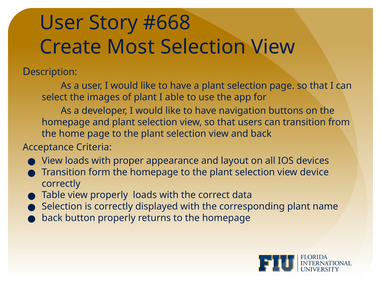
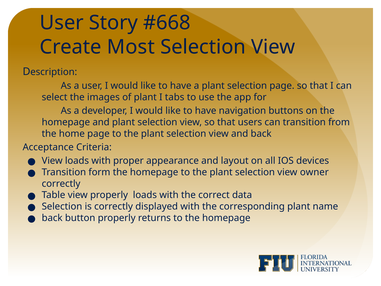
able: able -> tabs (175, 97)
device: device -> owner (314, 172)
